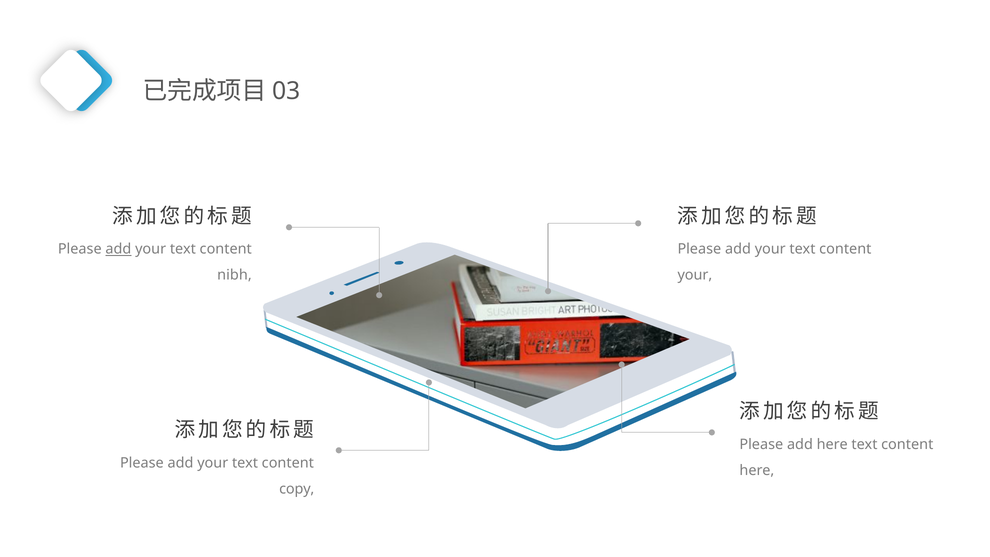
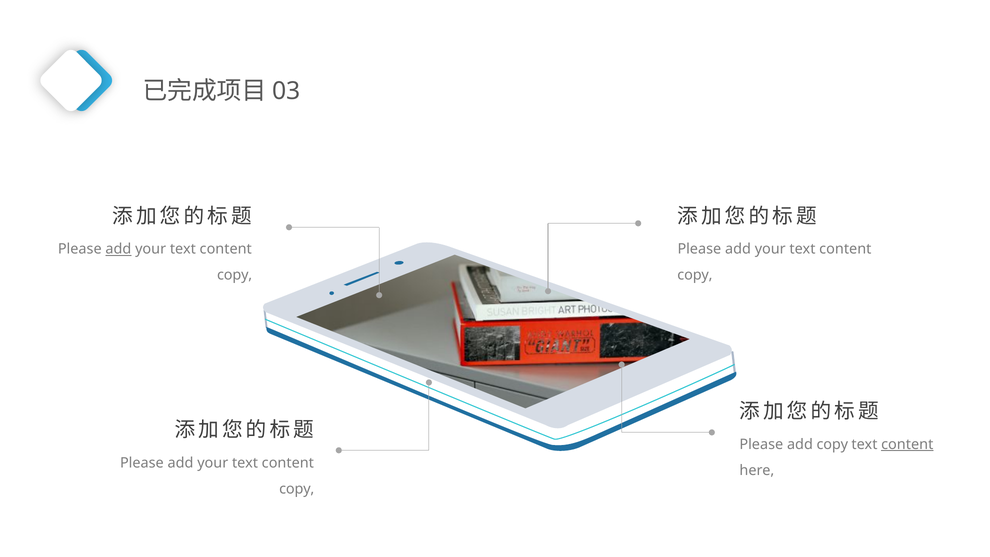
nibh: nibh -> copy (235, 275)
your: your -> copy (695, 275)
add here: here -> copy (832, 444)
content underline: none -> present (907, 444)
